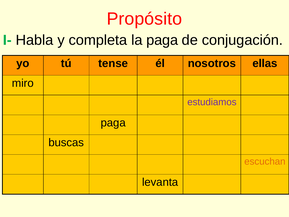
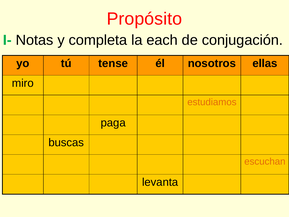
Habla: Habla -> Notas (35, 40)
la paga: paga -> each (162, 40)
estudiamos colour: purple -> orange (212, 102)
